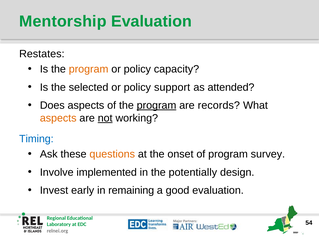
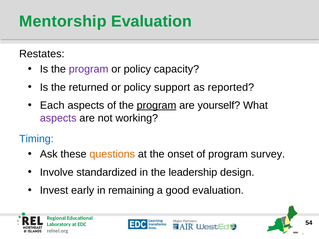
program colour: orange -> purple (89, 69)
selected: selected -> returned (89, 87)
attended: attended -> reported (231, 87)
Does: Does -> Each (52, 105)
records: records -> yourself (219, 105)
aspects colour: orange -> purple (58, 118)
not underline: present -> none (105, 118)
implemented: implemented -> standardized (107, 172)
potentially: potentially -> leadership (193, 172)
